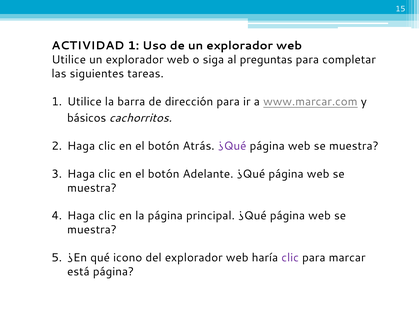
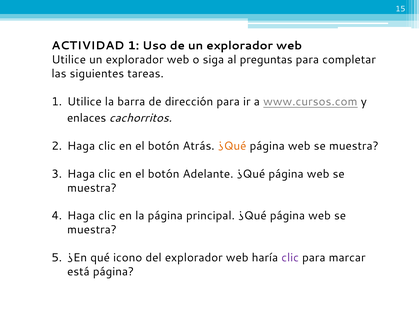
www.marcar.com: www.marcar.com -> www.cursos.com (310, 102)
básicos: básicos -> enlaces (87, 118)
¿Qué colour: purple -> orange (232, 146)
